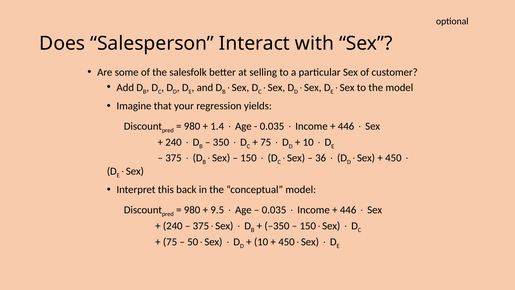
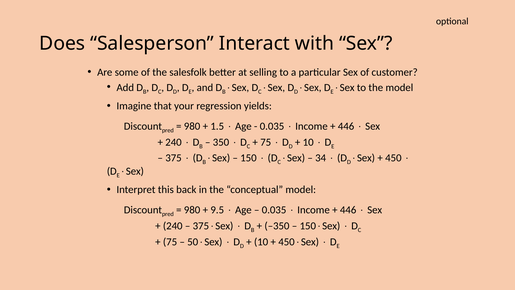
1.4: 1.4 -> 1.5 (217, 126)
36: 36 -> 34 (321, 158)
